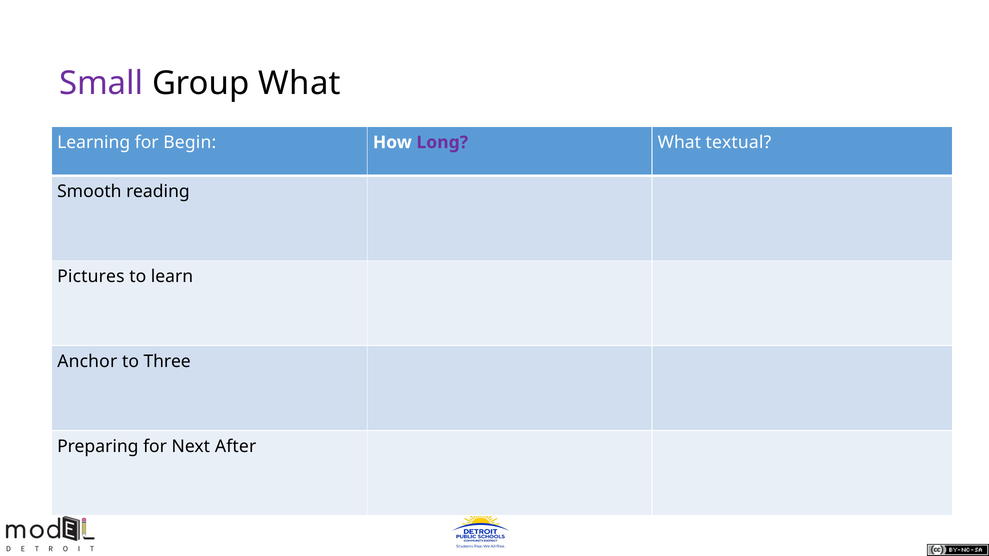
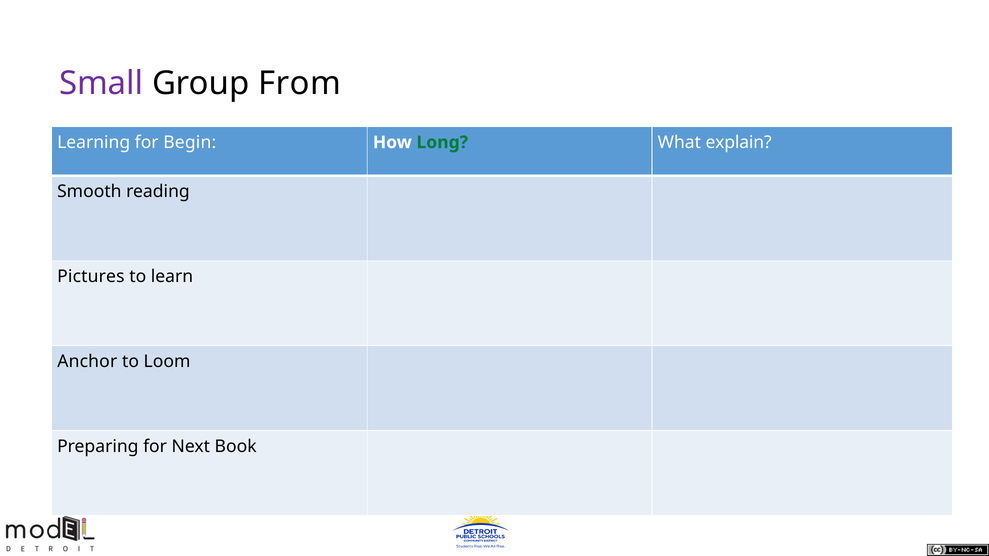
Group What: What -> From (300, 83)
Long colour: purple -> green (442, 142)
textual: textual -> explain (739, 142)
Three: Three -> Loom (167, 362)
After: After -> Book (236, 447)
